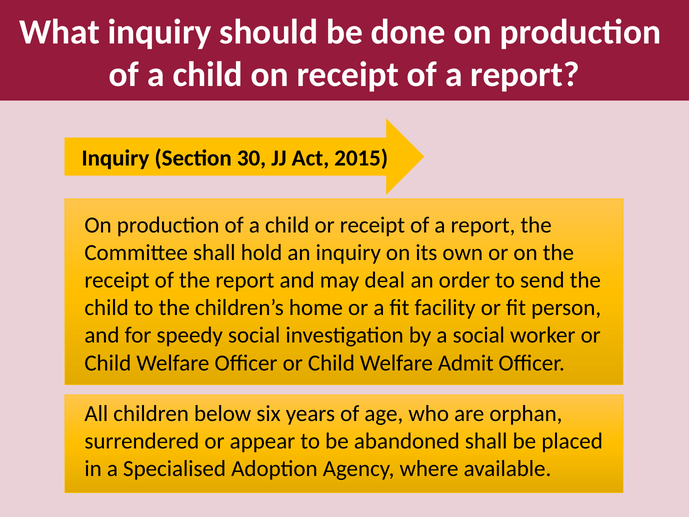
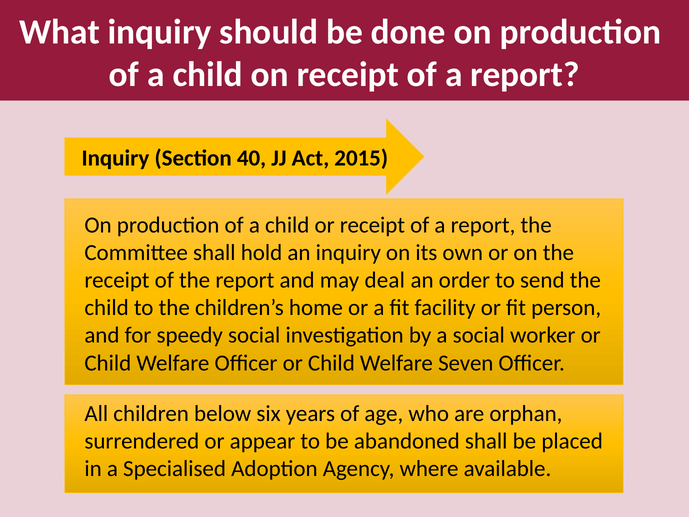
30: 30 -> 40 (252, 158)
Admit: Admit -> Seven (466, 363)
